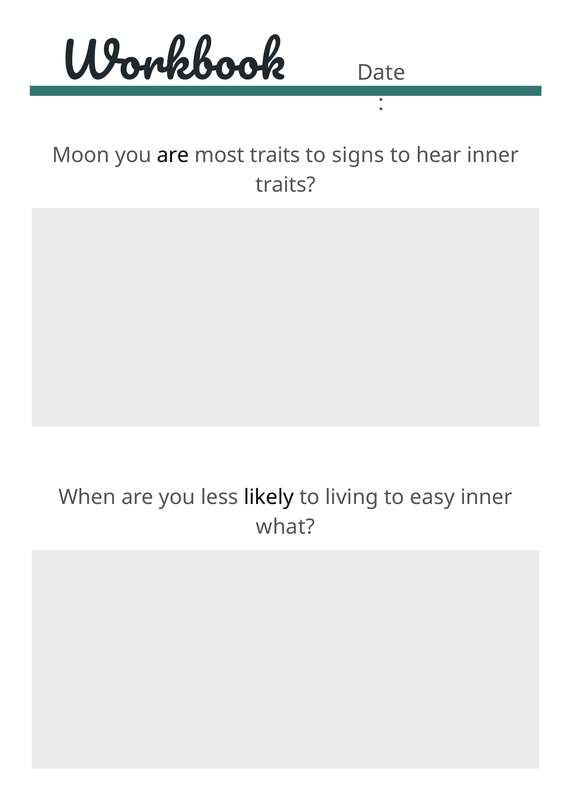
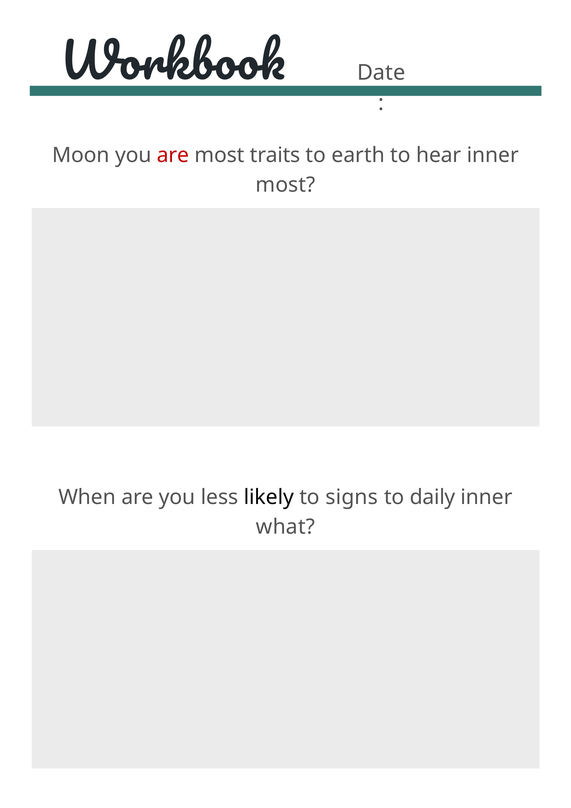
are colour: black -> red (173, 155)
signs: signs -> earth (358, 155)
traits: traits -> most (286, 185)
living: living -> signs (352, 497)
easy: easy -> daily (433, 497)
